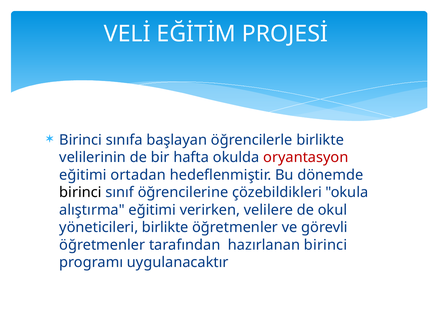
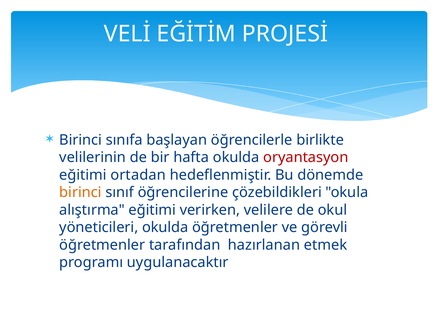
birinci colour: black -> orange (80, 193)
yöneticileri birlikte: birlikte -> okulda (165, 228)
hazırlanan birinci: birinci -> etmek (326, 245)
